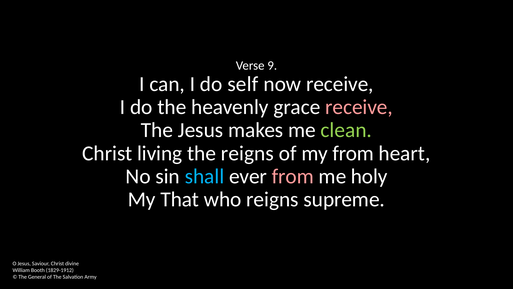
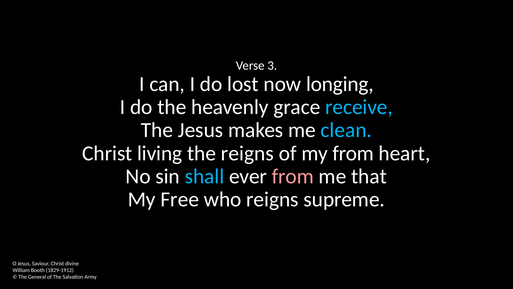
9: 9 -> 3 (272, 66)
self: self -> lost (243, 84)
now receive: receive -> longing (340, 84)
receive colour: pink -> light blue (359, 107)
clean colour: light green -> light blue (346, 130)
holy: holy -> that (369, 176)
That: That -> Free (180, 199)
